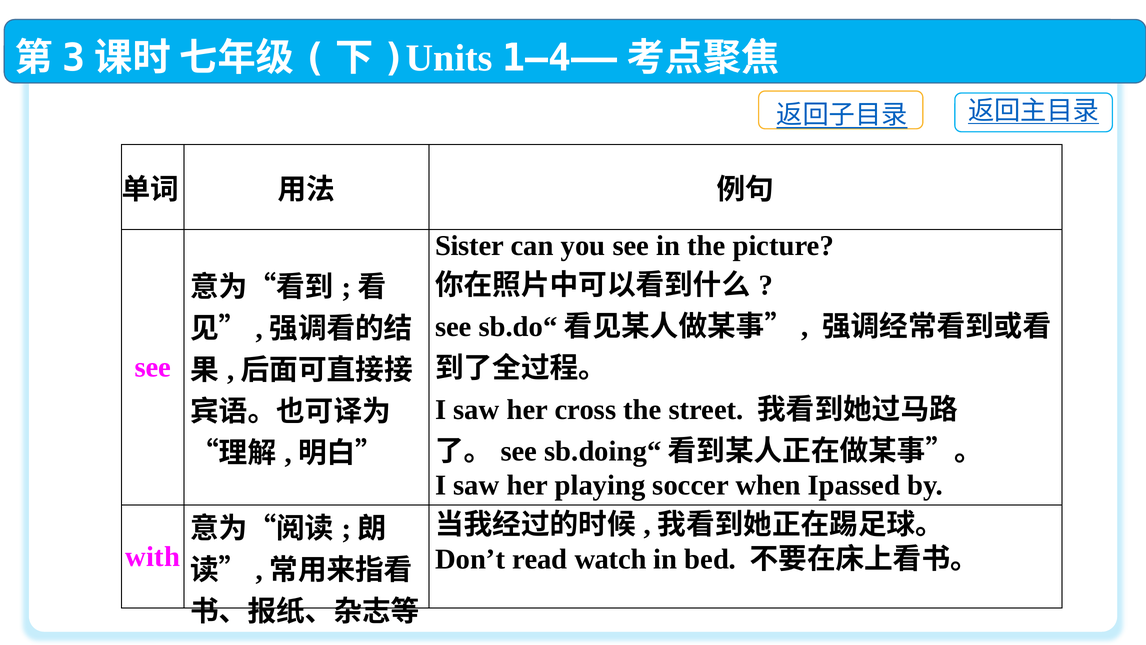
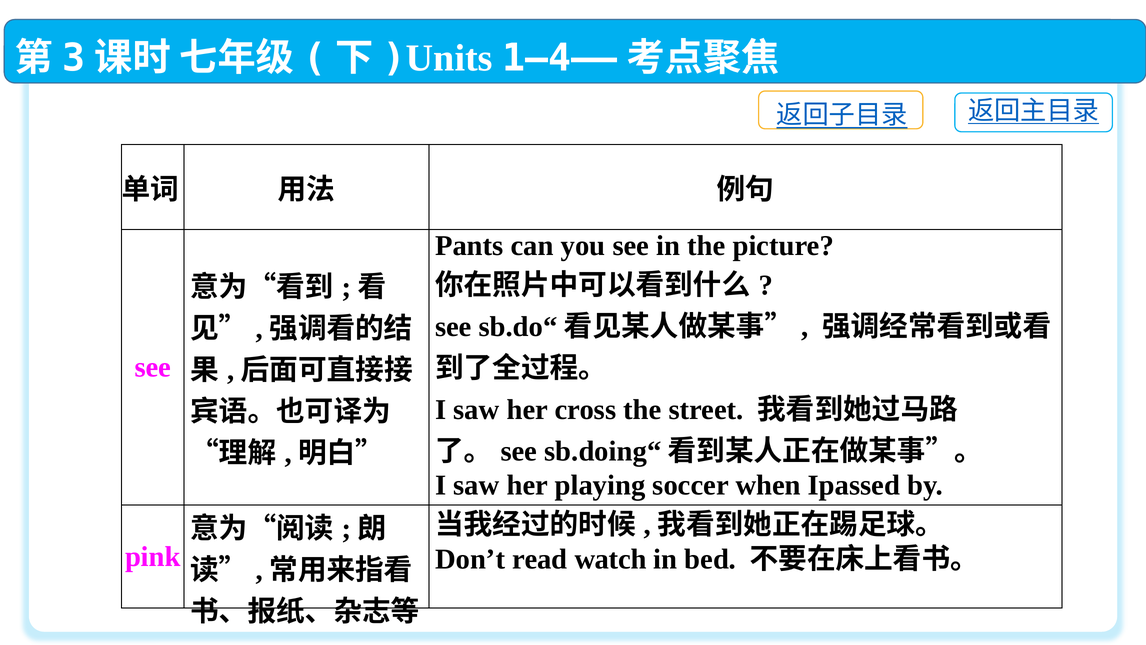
Sister: Sister -> Pants (469, 246)
with: with -> pink (153, 556)
